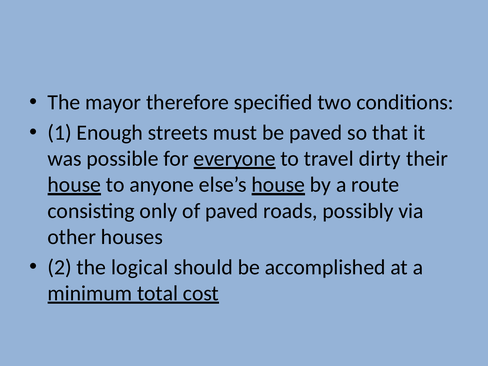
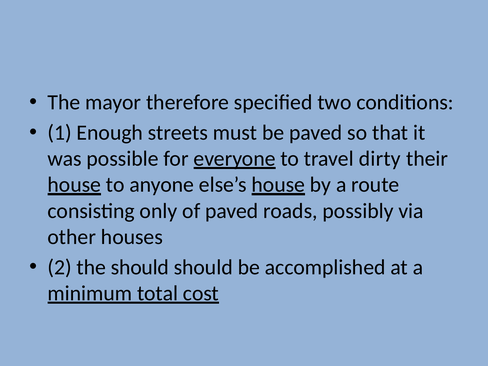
the logical: logical -> should (140, 267)
